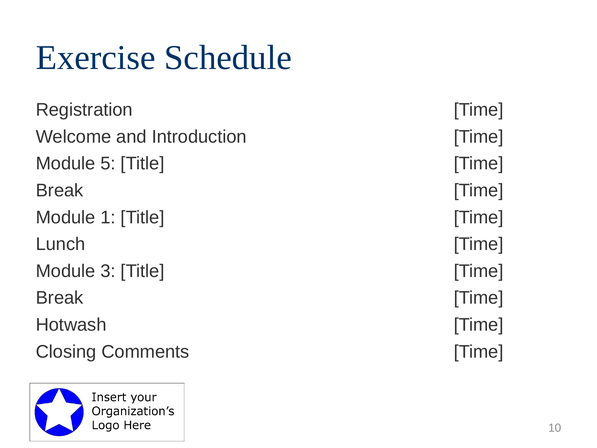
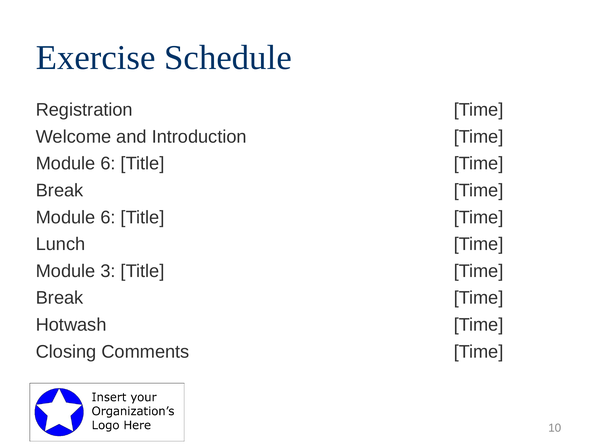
5: 5 -> 6 (108, 163)
1: 1 -> 6 (108, 217)
